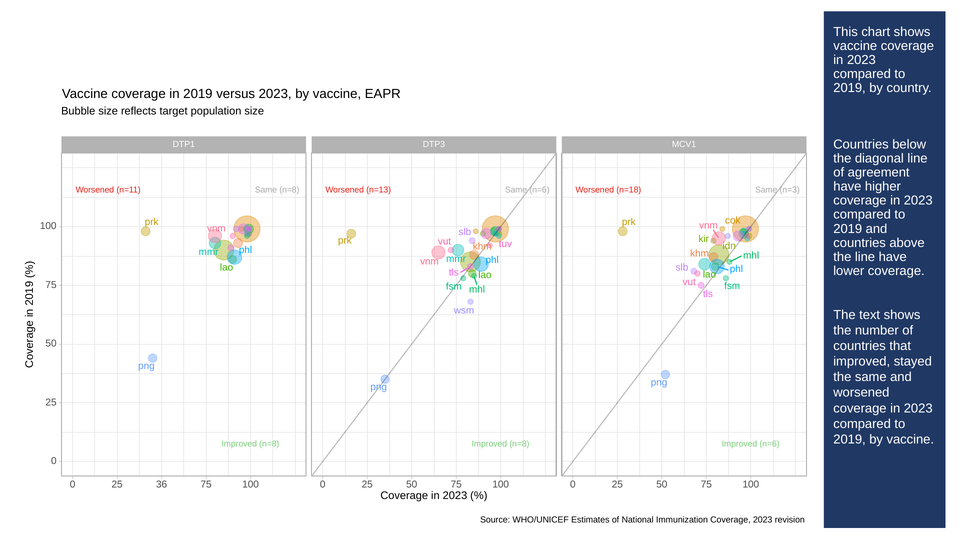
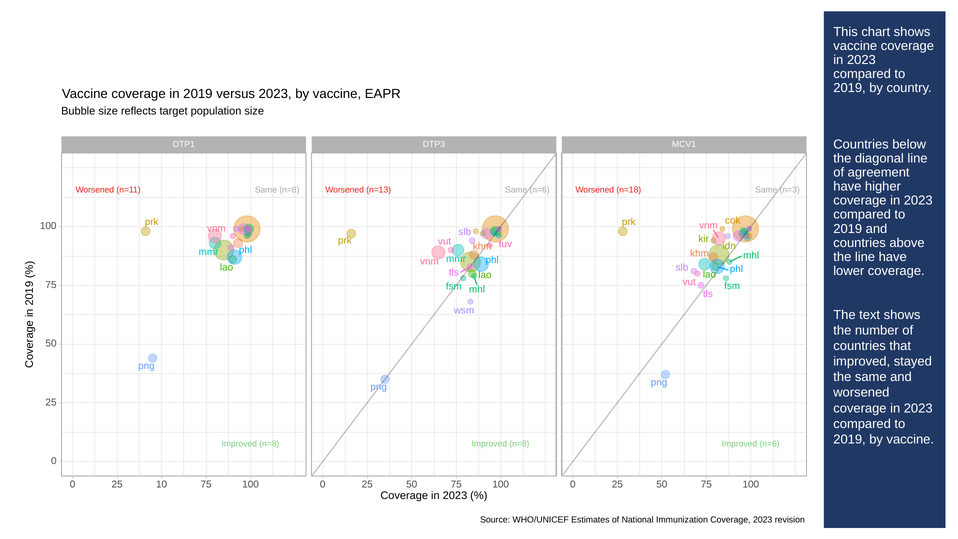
36: 36 -> 10 (162, 484)
